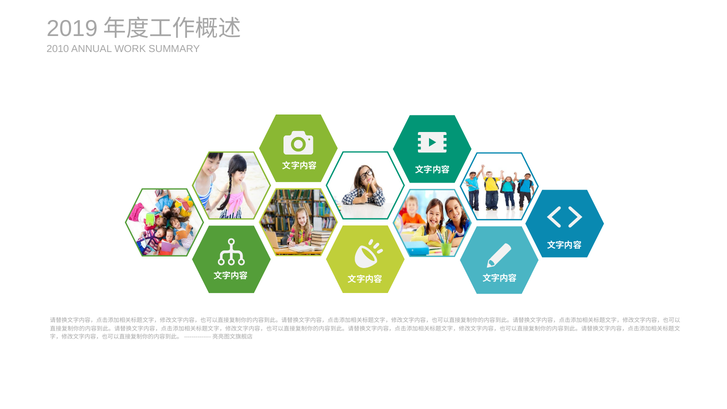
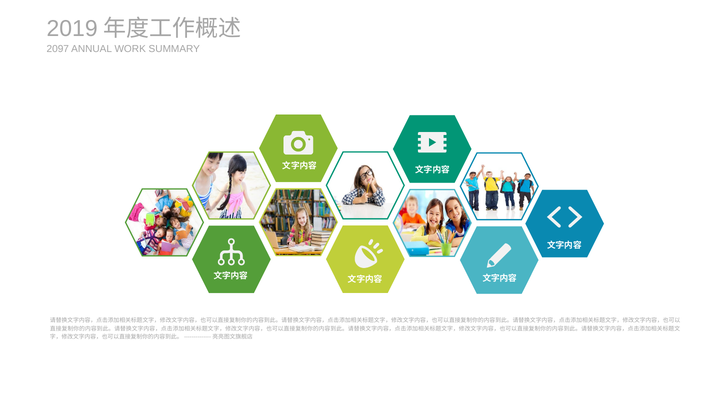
2010: 2010 -> 2097 (58, 49)
